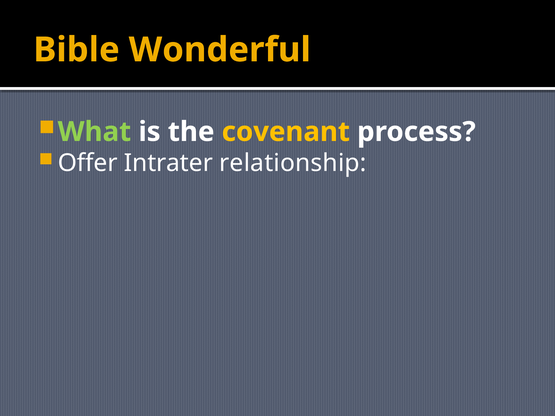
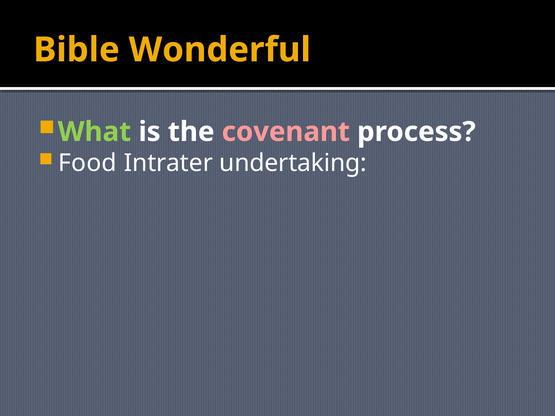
covenant colour: yellow -> pink (286, 132)
Offer: Offer -> Food (87, 163)
relationship: relationship -> undertaking (293, 163)
